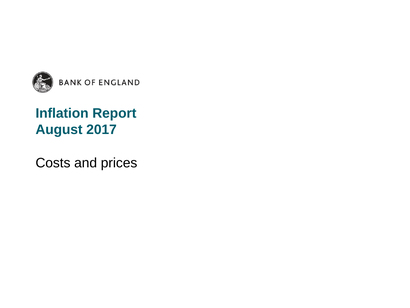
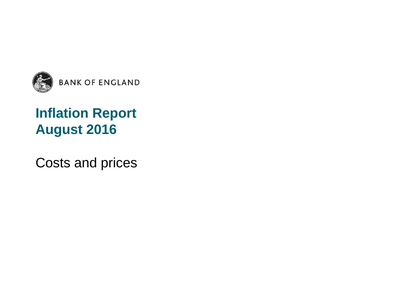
2017: 2017 -> 2016 (102, 129)
